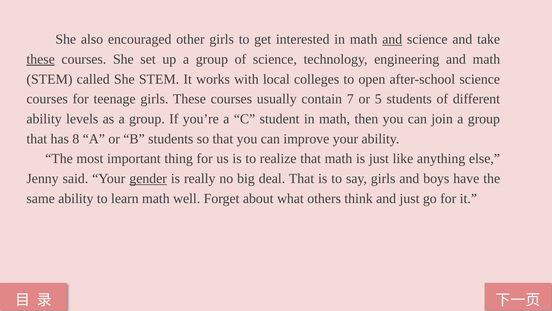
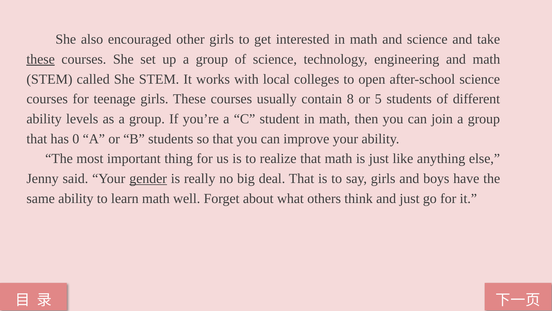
and underline: present -> none (392, 39)
7: 7 -> 8 (350, 99)
8: 8 -> 0 (76, 139)
